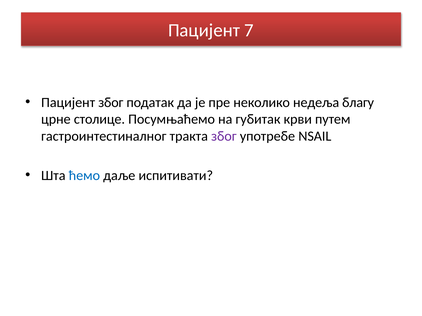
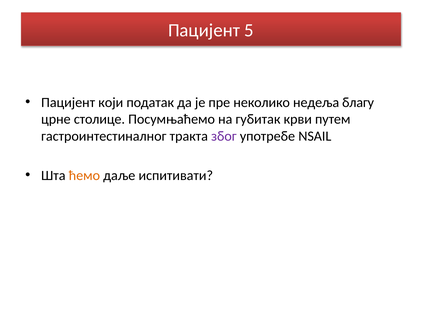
7: 7 -> 5 (249, 31)
Пацијент због: због -> који (111, 103)
ћемо colour: blue -> orange (84, 176)
